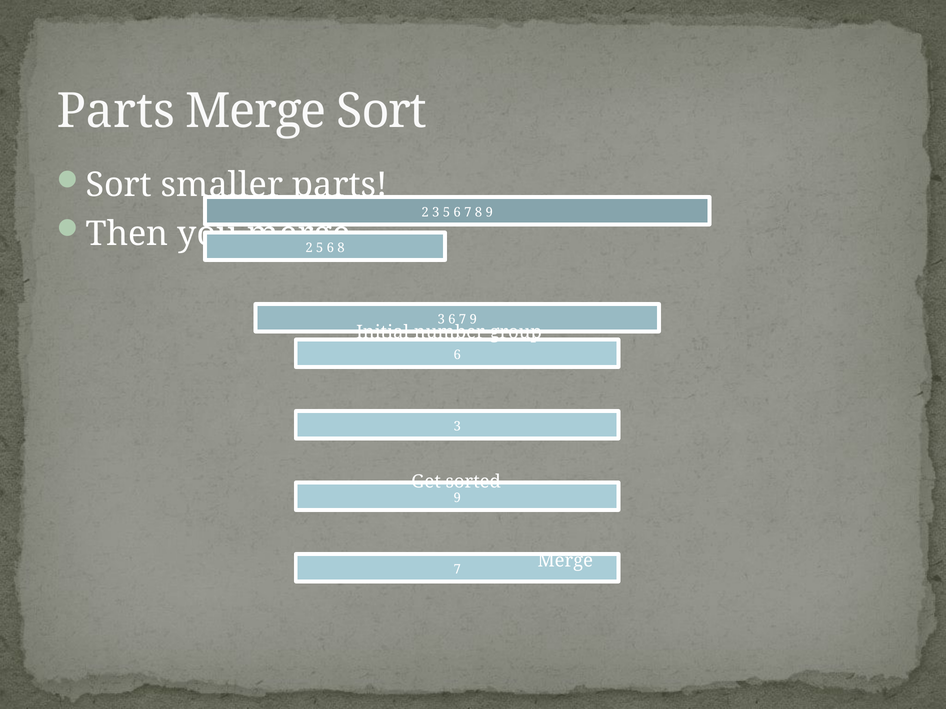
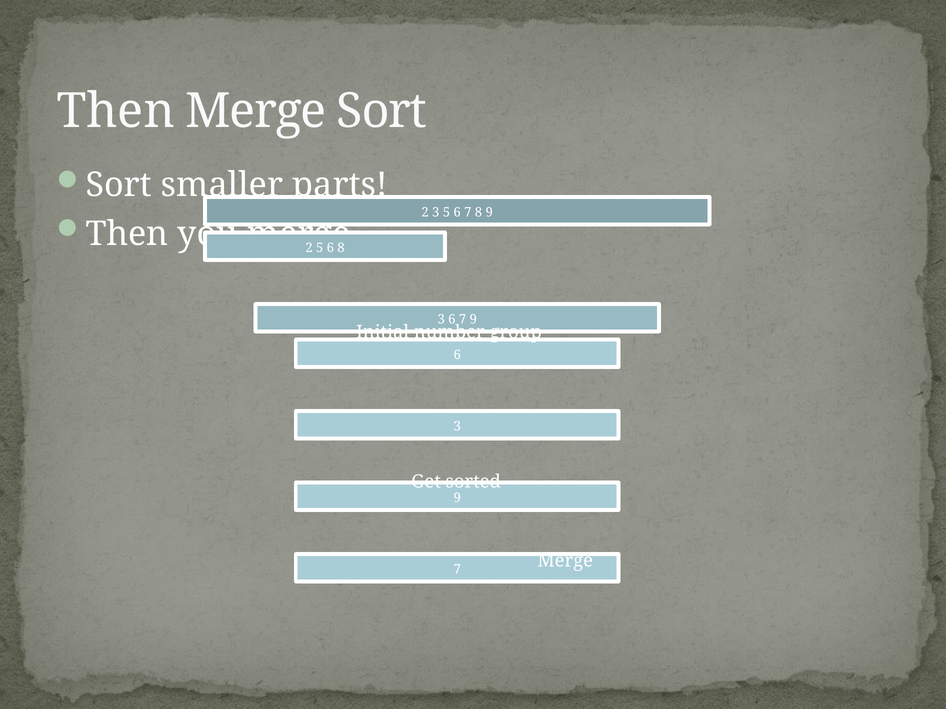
Parts: Parts -> Then (116, 111)
